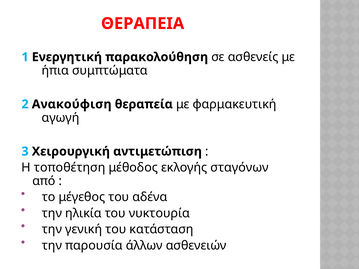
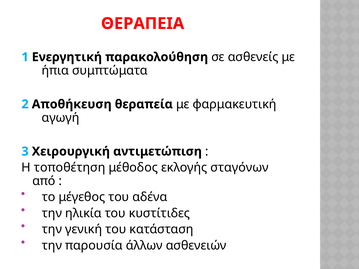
Ανακούφιση: Ανακούφιση -> Αποθήκευση (72, 104)
νυκτουρία: νυκτουρία -> κυστίτιδες (159, 213)
